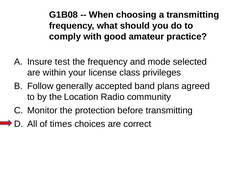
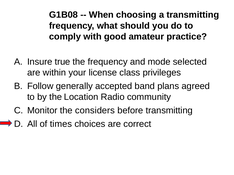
test: test -> true (63, 62)
protection: protection -> considers (95, 111)
